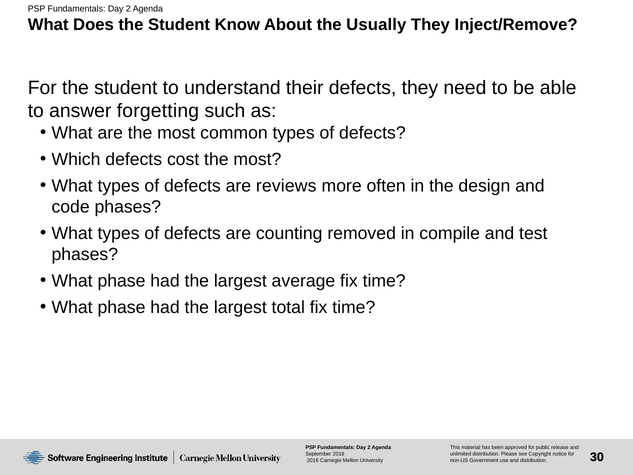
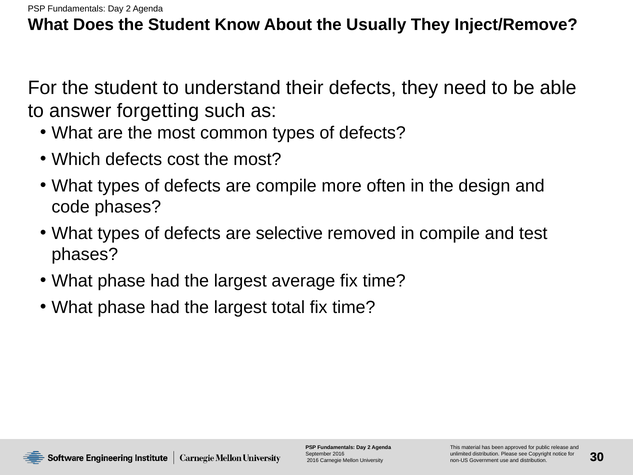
are reviews: reviews -> compile (286, 186)
counting: counting -> selective (289, 233)
